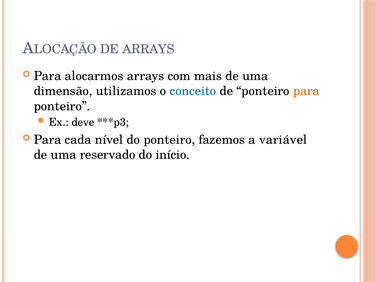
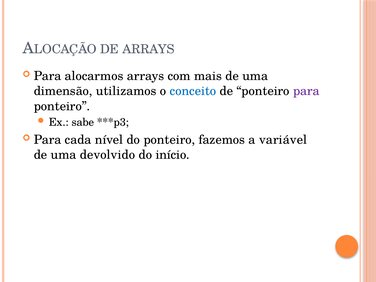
para colour: orange -> purple (306, 91)
deve: deve -> sabe (83, 122)
reservado: reservado -> devolvido (108, 155)
